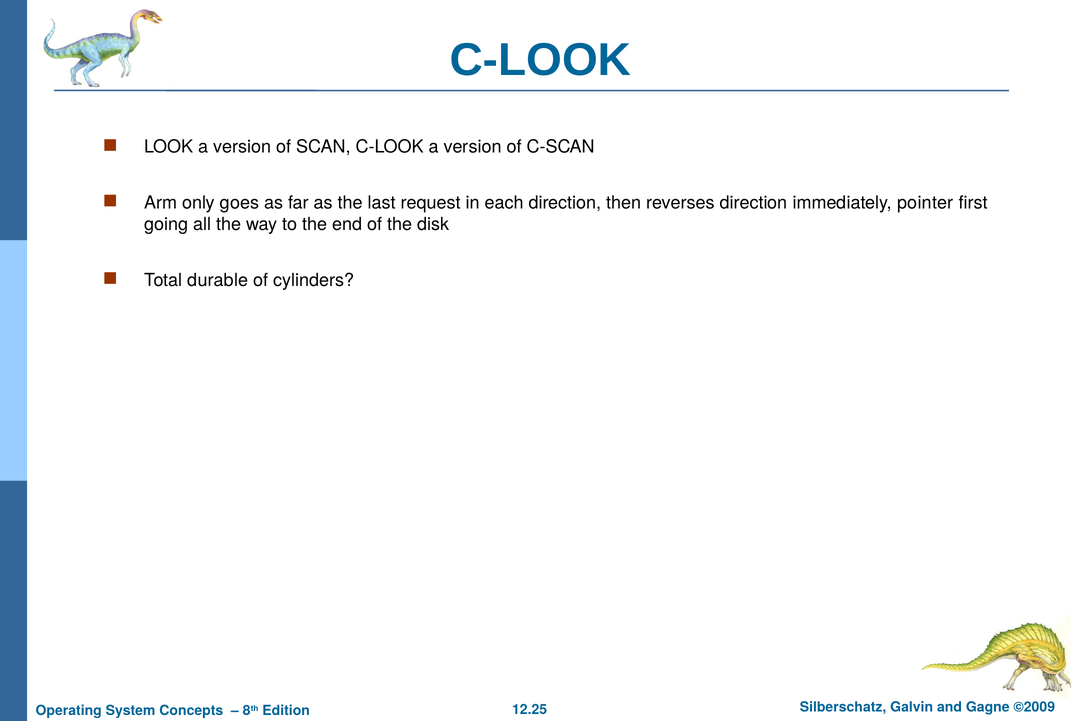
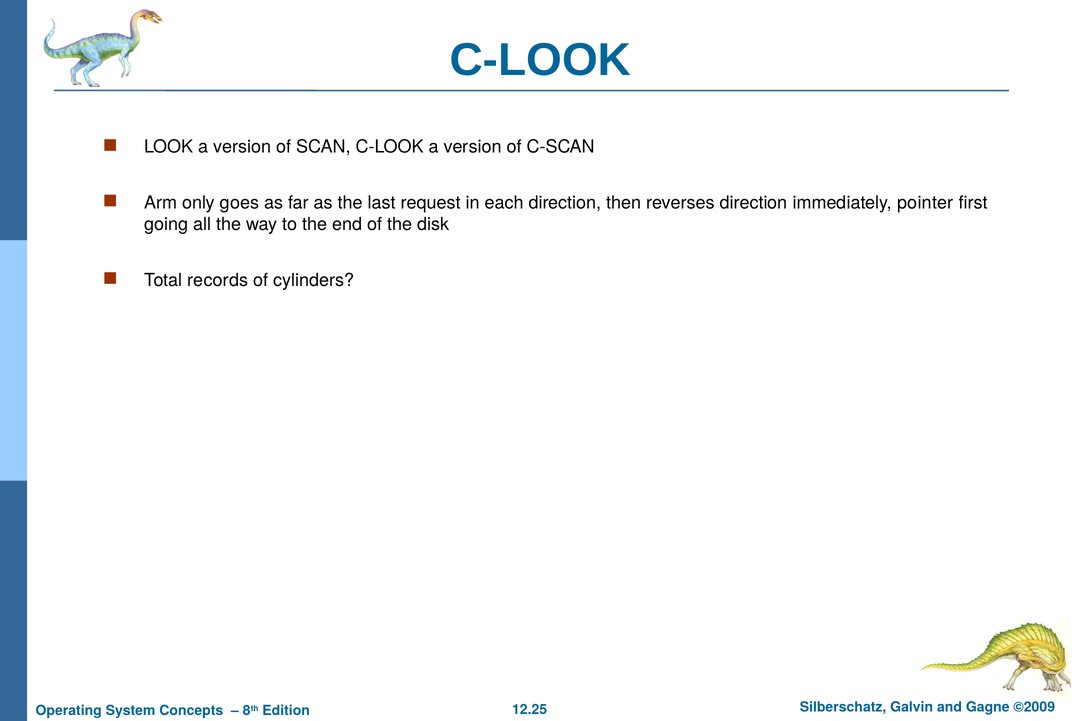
durable: durable -> records (218, 280)
